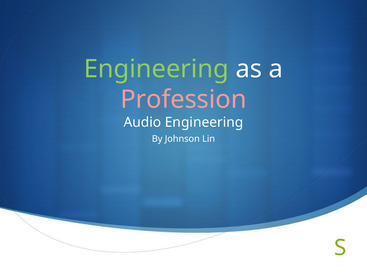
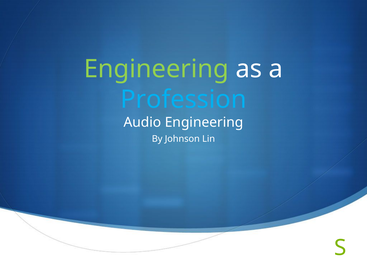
Profession colour: pink -> light blue (183, 100)
